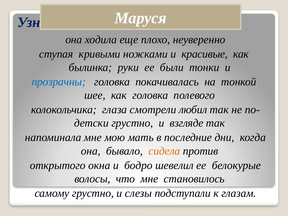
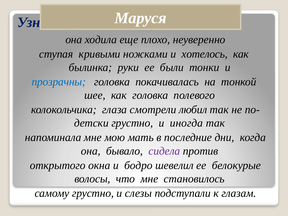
красивые: красивые -> хотелось (205, 54)
взгляде: взгляде -> иногда (186, 123)
сидела colour: orange -> purple (164, 151)
